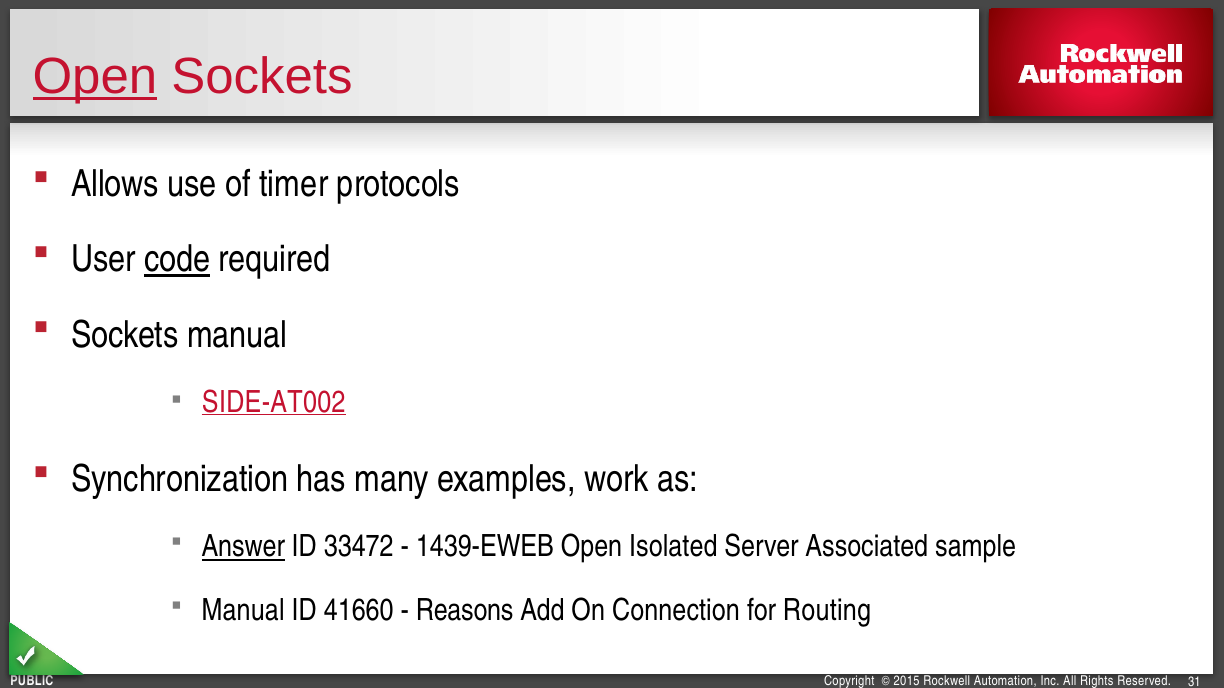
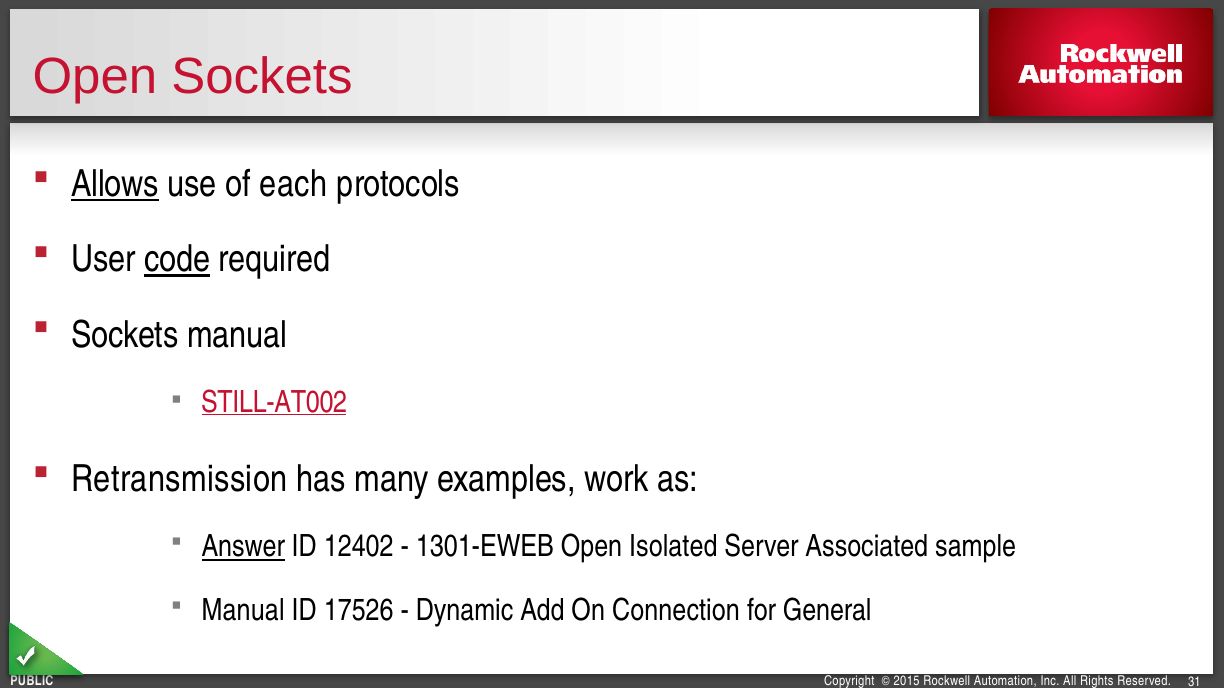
Open underline: present -> none (95, 77)
Allows underline: none -> present (115, 184)
timer: timer -> each (294, 184)
SIDE-AT002: SIDE-AT002 -> STILL-AT002 (274, 403)
Synchronization: Synchronization -> Retransmission (180, 480)
33472: 33472 -> 12402 (359, 547)
1439-EWEB: 1439-EWEB -> 1301-EWEB (485, 547)
41660: 41660 -> 17526 (359, 611)
Reasons: Reasons -> Dynamic (465, 611)
Routing: Routing -> General (827, 611)
